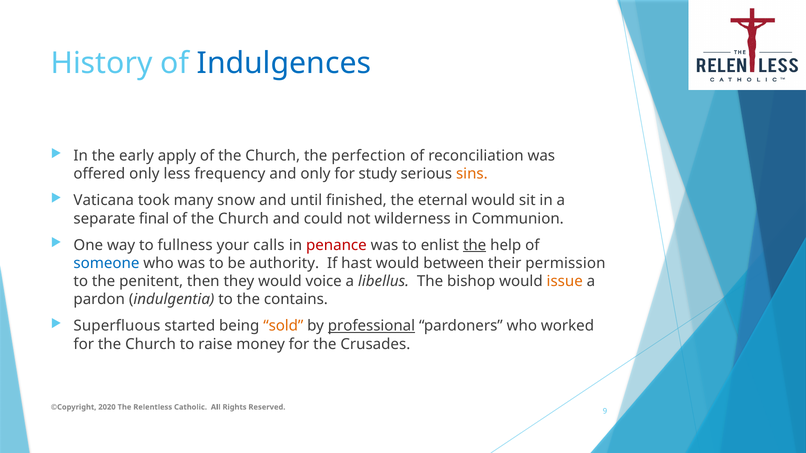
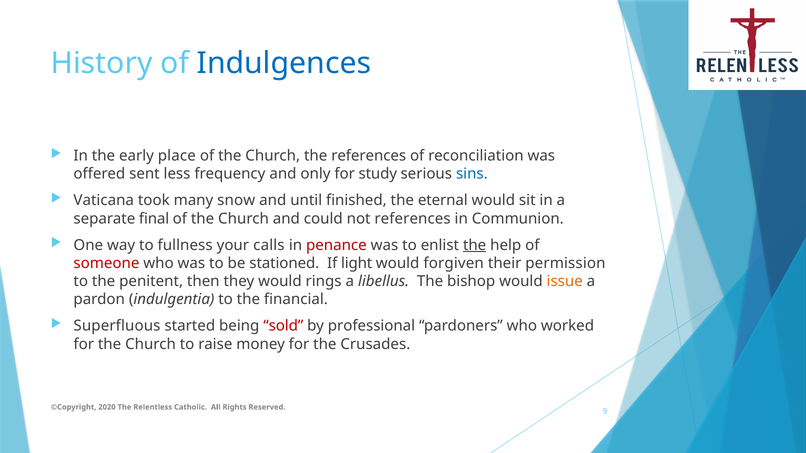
apply: apply -> place (177, 156)
the perfection: perfection -> references (369, 156)
offered only: only -> sent (144, 174)
sins colour: orange -> blue (472, 174)
not wilderness: wilderness -> references (413, 219)
someone colour: blue -> red (106, 263)
authority: authority -> stationed (284, 263)
hast: hast -> light (357, 263)
between: between -> forgiven (454, 263)
voice: voice -> rings (324, 282)
contains: contains -> financial (296, 300)
sold colour: orange -> red (283, 326)
professional underline: present -> none (371, 326)
